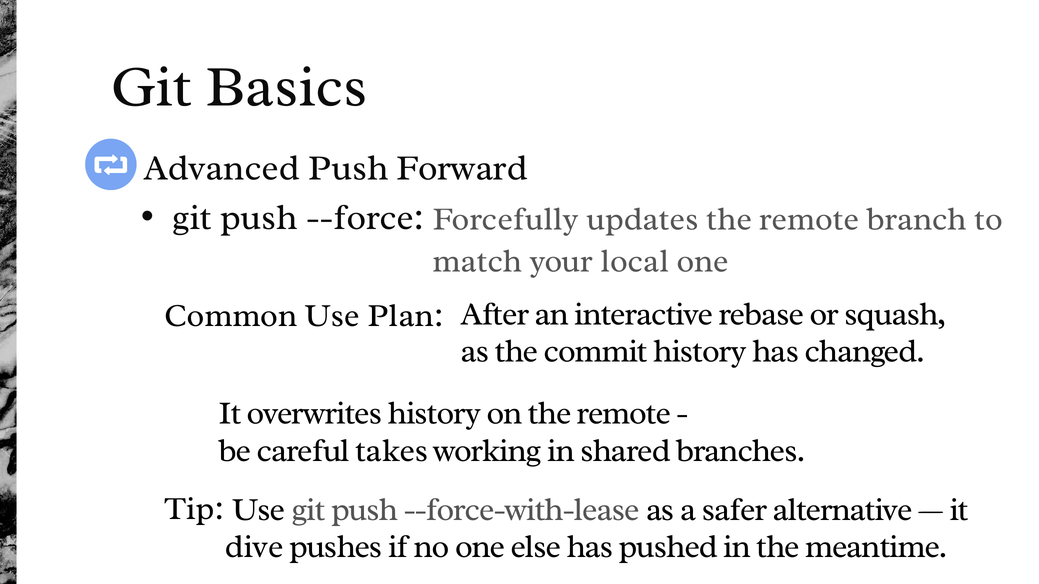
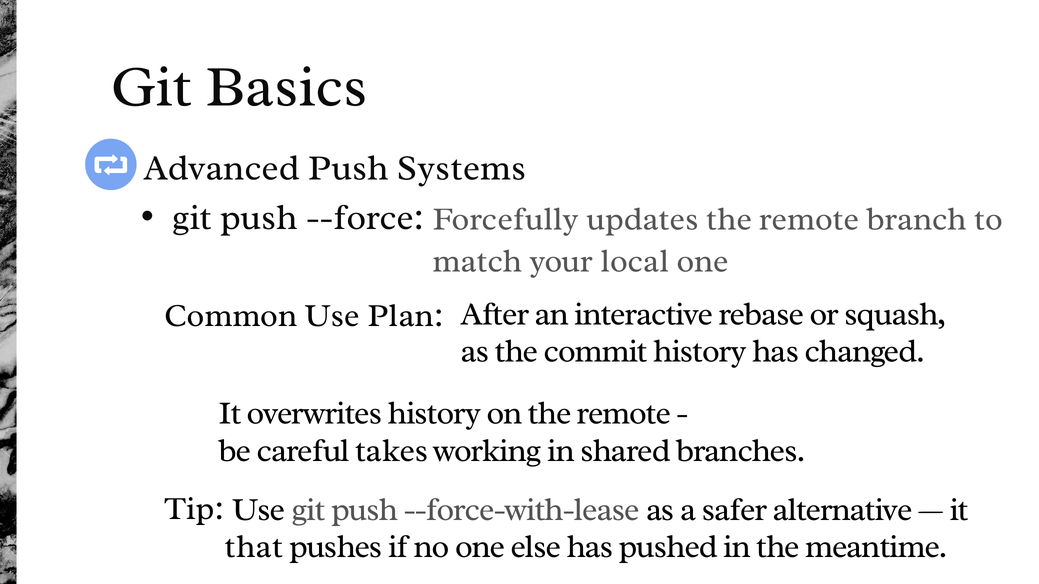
Forward: Forward -> Systems (462, 168)
dive: dive -> that (254, 547)
